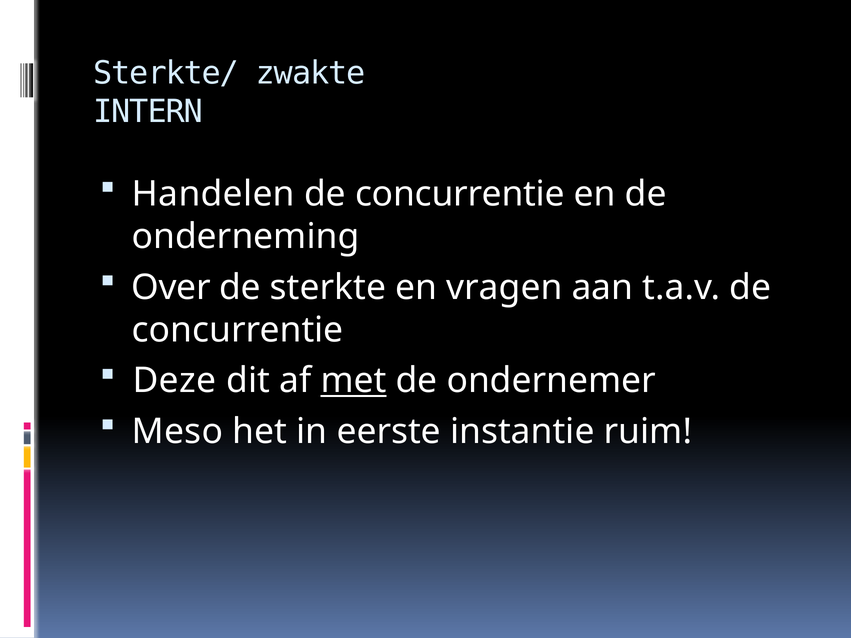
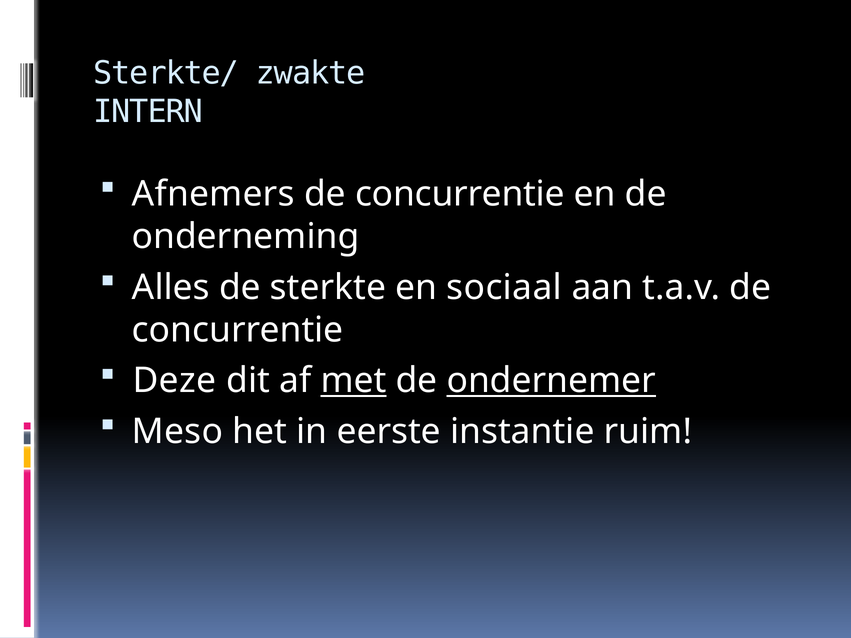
Handelen: Handelen -> Afnemers (213, 194)
Over: Over -> Alles (171, 287)
vragen: vragen -> sociaal (504, 287)
ondernemer underline: none -> present (551, 381)
